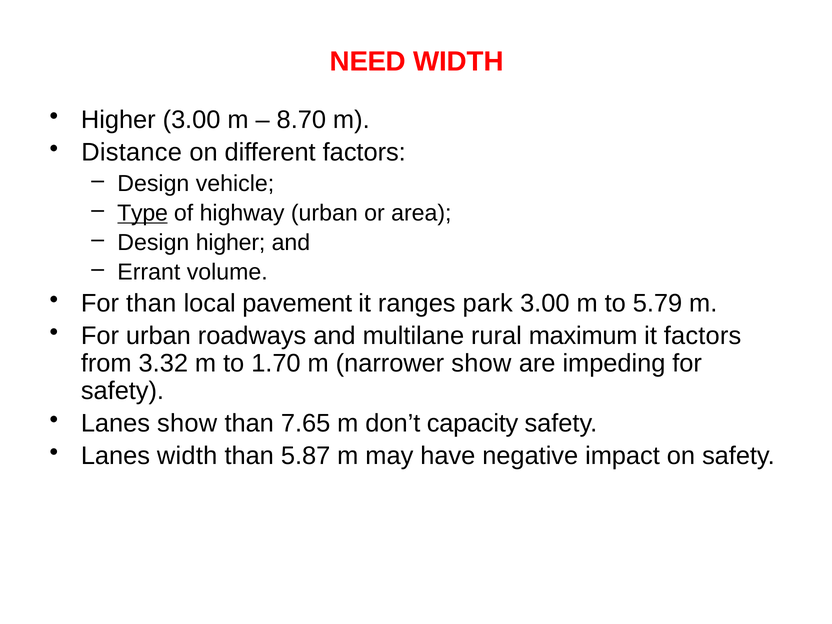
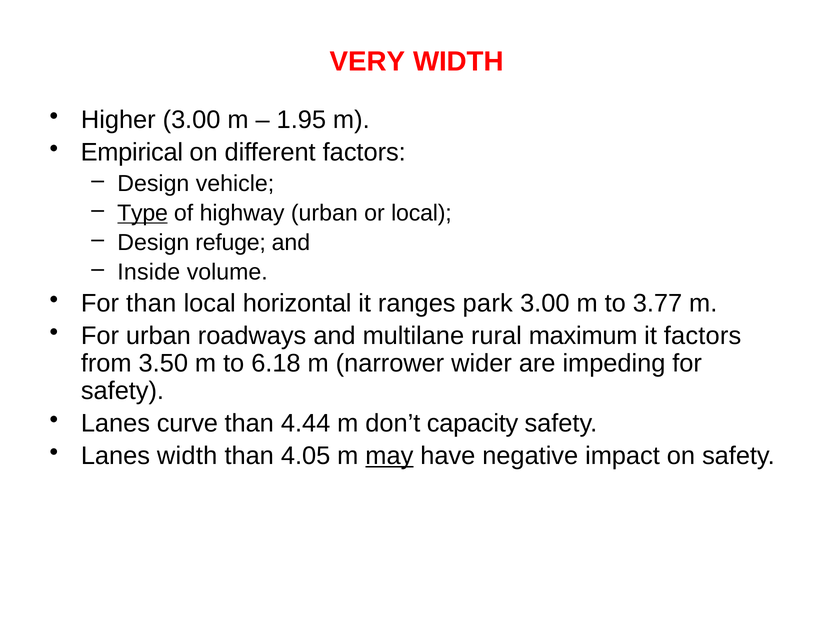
NEED: NEED -> VERY (368, 62)
8.70: 8.70 -> 1.95 (301, 120)
Distance: Distance -> Empirical (132, 153)
or area: area -> local (421, 213)
Design higher: higher -> refuge (231, 243)
Errant: Errant -> Inside (149, 272)
pavement: pavement -> horizontal (297, 303)
5.79: 5.79 -> 3.77 (657, 303)
3.32: 3.32 -> 3.50 (163, 363)
1.70: 1.70 -> 6.18 (276, 363)
narrower show: show -> wider (482, 363)
Lanes show: show -> curve (187, 423)
7.65: 7.65 -> 4.44 (306, 423)
5.87: 5.87 -> 4.05 (306, 456)
may underline: none -> present (389, 456)
